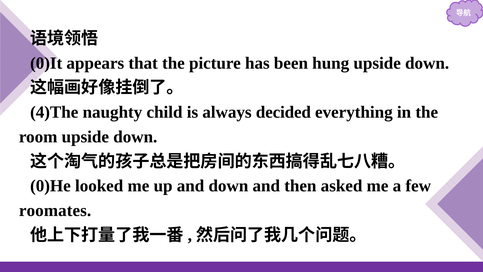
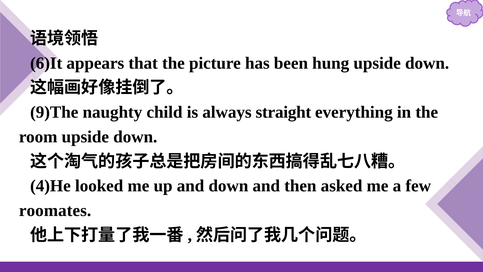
0)It: 0)It -> 6)It (46, 63)
4)The: 4)The -> 9)The (54, 112)
decided: decided -> straight (283, 112)
0)He: 0)He -> 4)He (50, 186)
